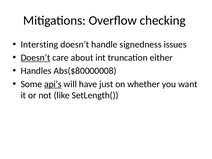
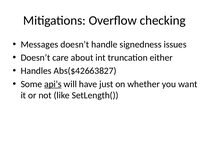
Intersting: Intersting -> Messages (39, 44)
Doesn’t underline: present -> none (35, 58)
Abs($80000008: Abs($80000008 -> Abs($42663827 (85, 71)
